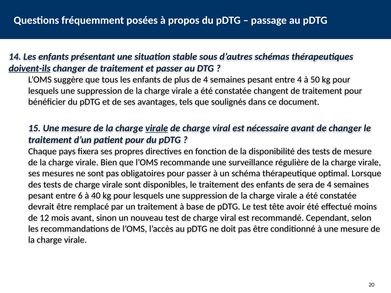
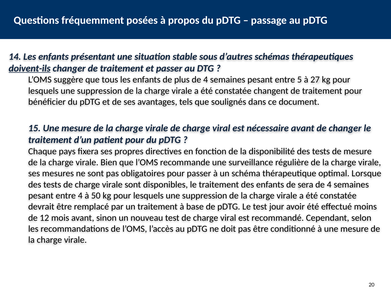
entre 4: 4 -> 5 (299, 80)
50: 50 -> 27 (315, 80)
virale underline: present -> none (157, 128)
entre 6: 6 -> 4 (80, 196)
40: 40 -> 50 (96, 196)
tête: tête -> jour (277, 207)
